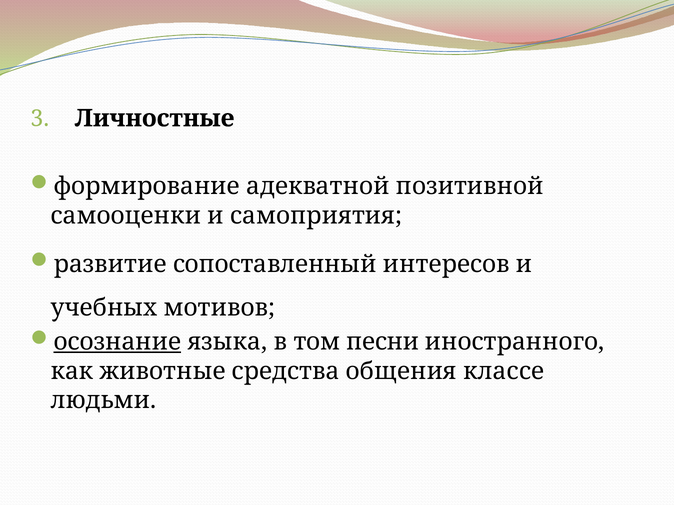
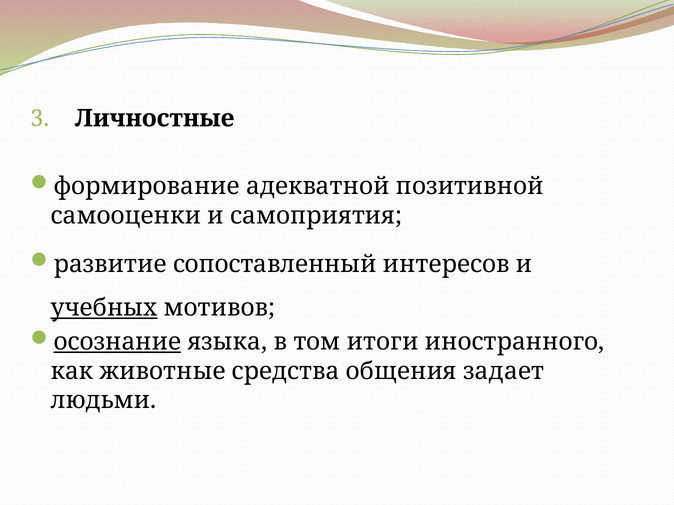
учебных underline: none -> present (104, 308)
песни: песни -> итоги (383, 342)
классе: классе -> задает (504, 371)
